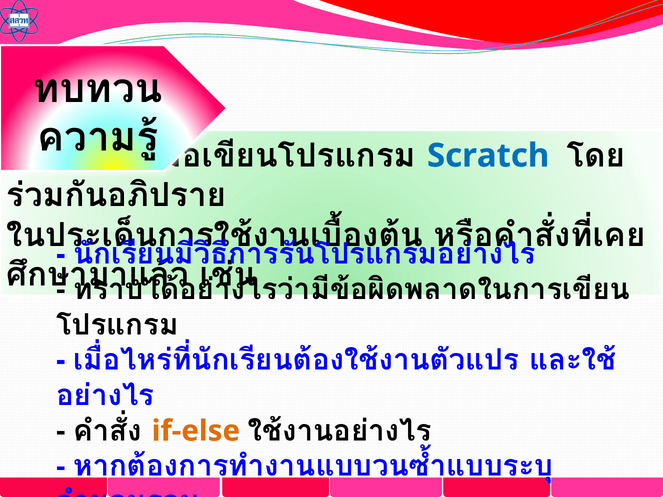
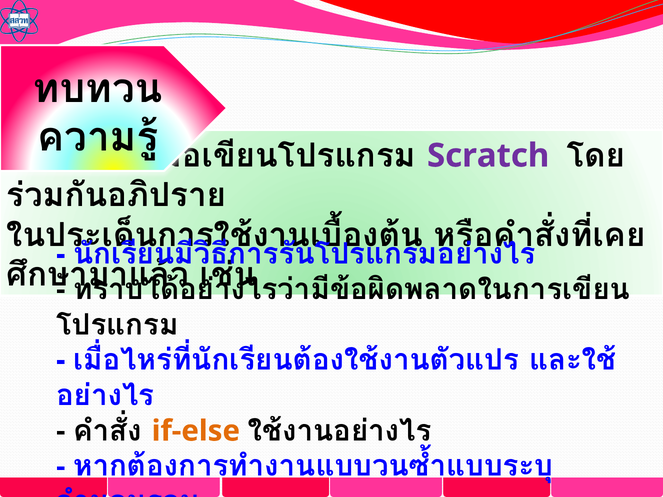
Scratch colour: blue -> purple (488, 156)
